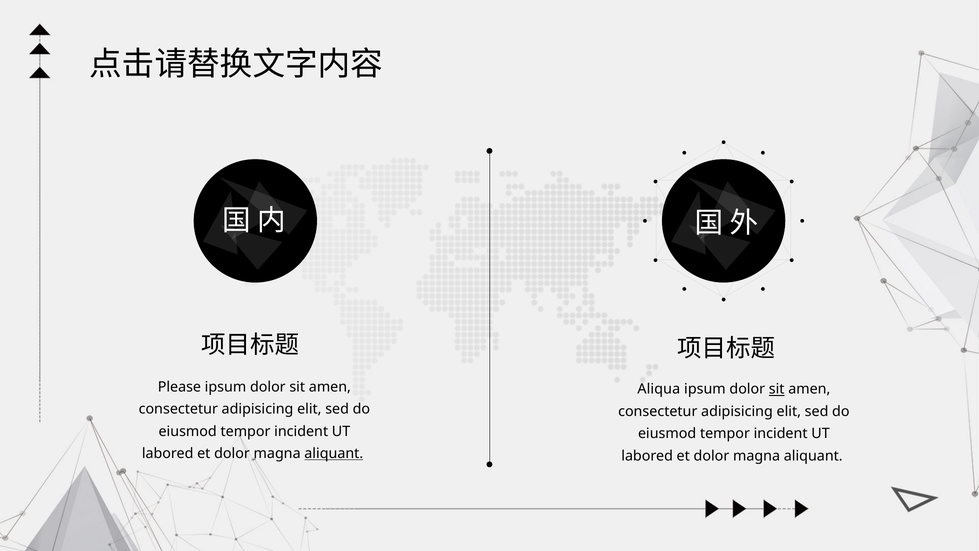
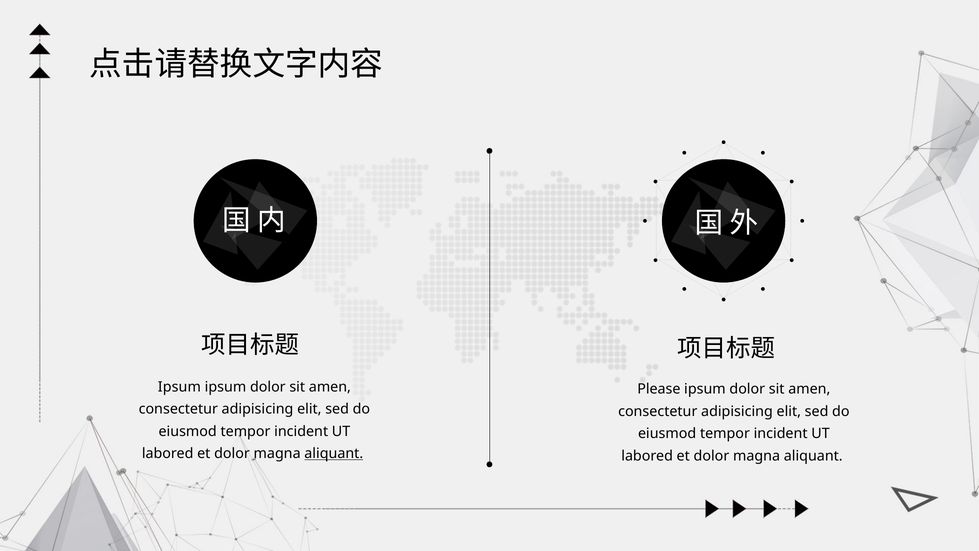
Please: Please -> Ipsum (179, 387)
Aliqua: Aliqua -> Please (659, 389)
sit underline: present -> none (777, 389)
